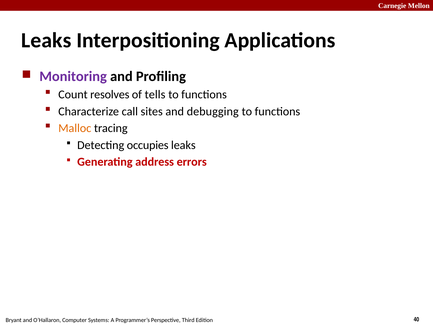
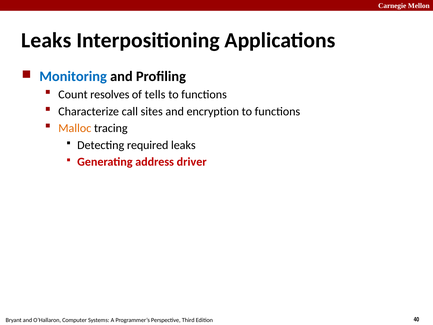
Monitoring colour: purple -> blue (73, 76)
debugging: debugging -> encryption (213, 111)
occupies: occupies -> required (148, 145)
errors: errors -> driver (192, 162)
